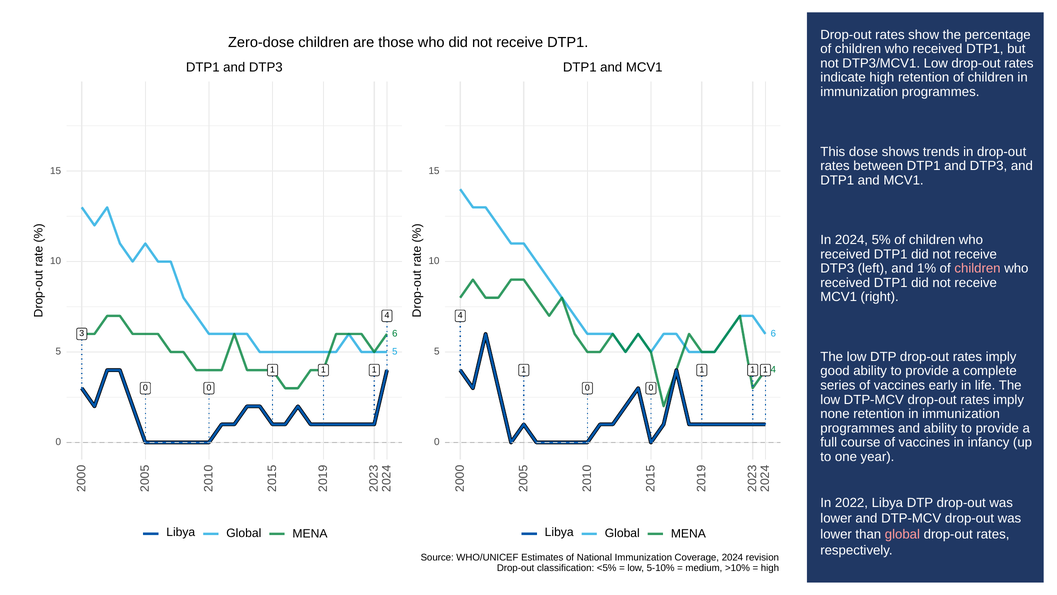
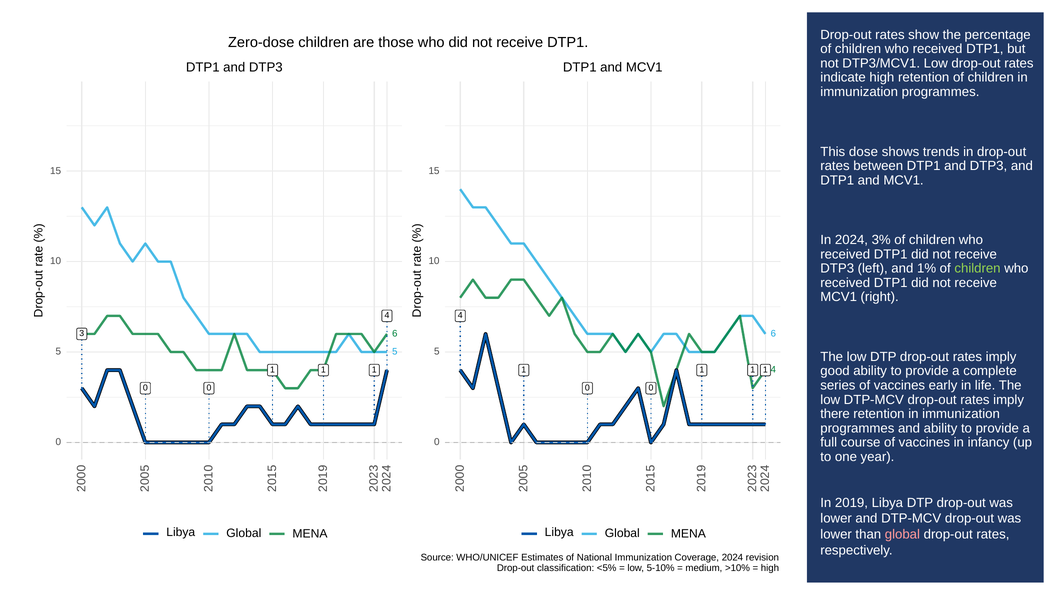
5%: 5% -> 3% (881, 240)
children colour: pink -> light green (978, 268)
none: none -> there (835, 414)
2022: 2022 -> 2019 (851, 502)
